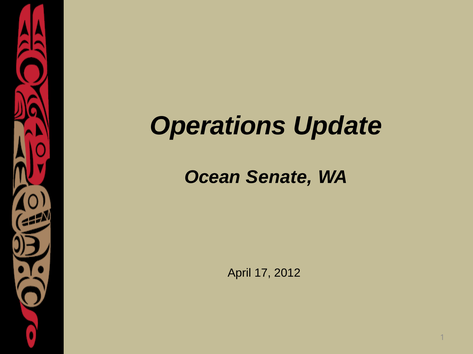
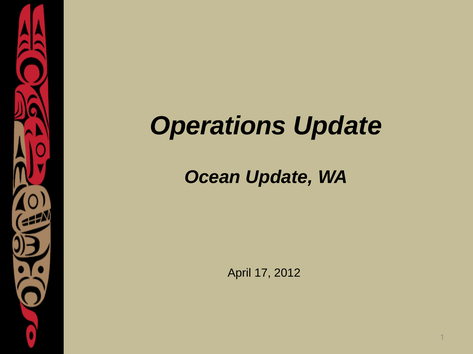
Ocean Senate: Senate -> Update (279, 177)
